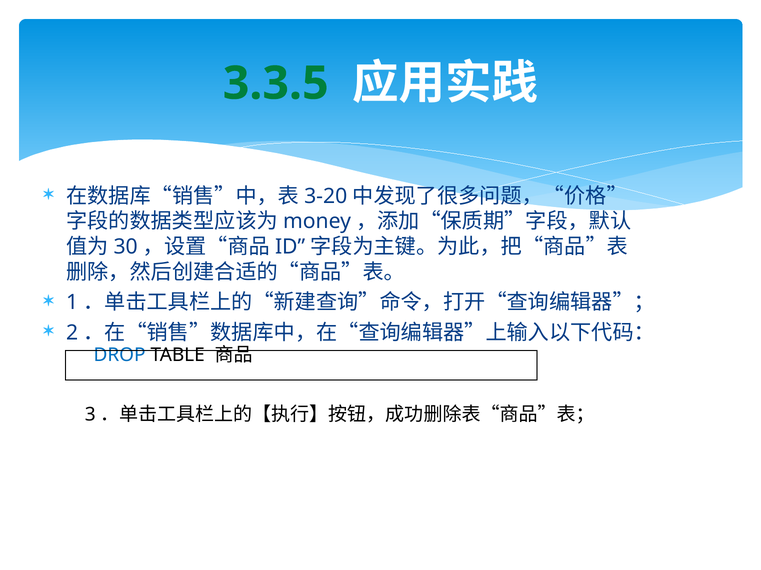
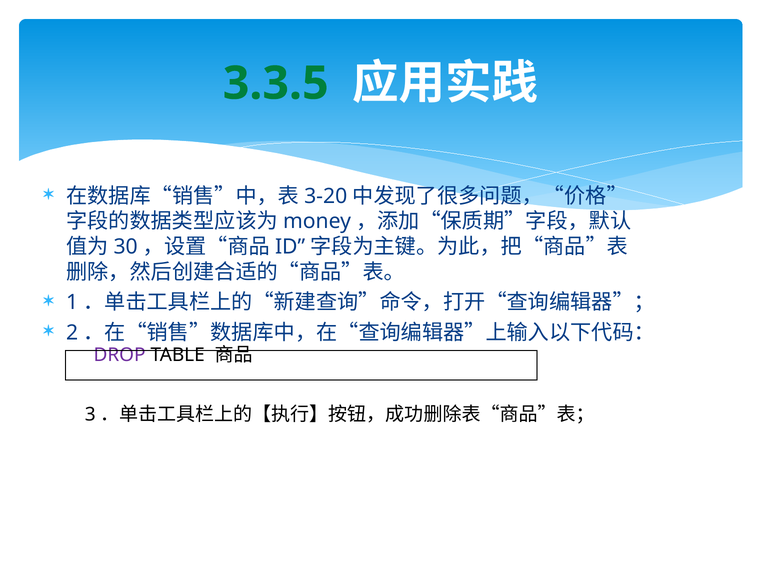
DROP colour: blue -> purple (120, 355)
